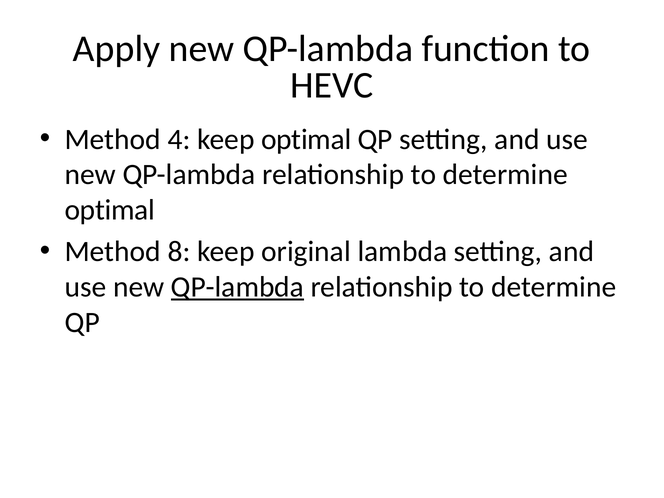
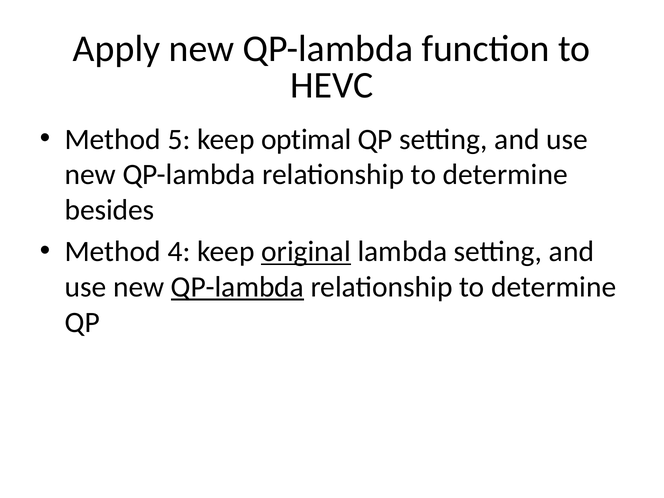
4: 4 -> 5 (179, 139)
optimal: optimal -> besides (110, 210)
8: 8 -> 4 (179, 251)
original underline: none -> present (306, 251)
